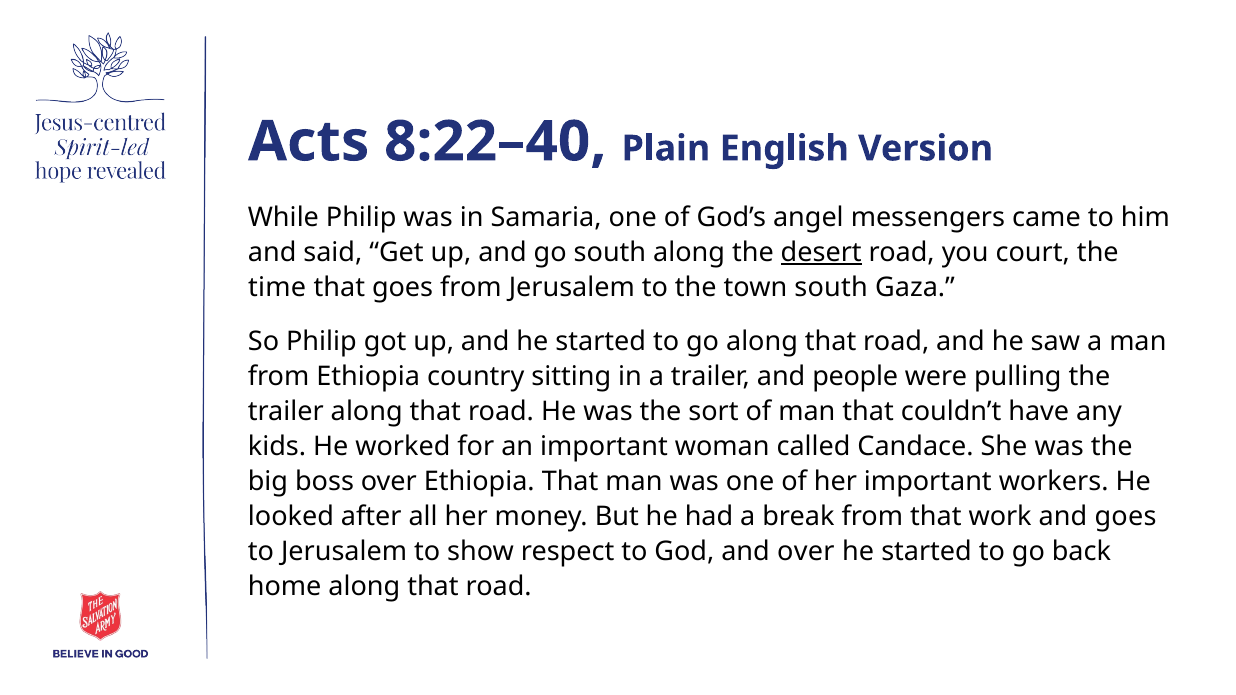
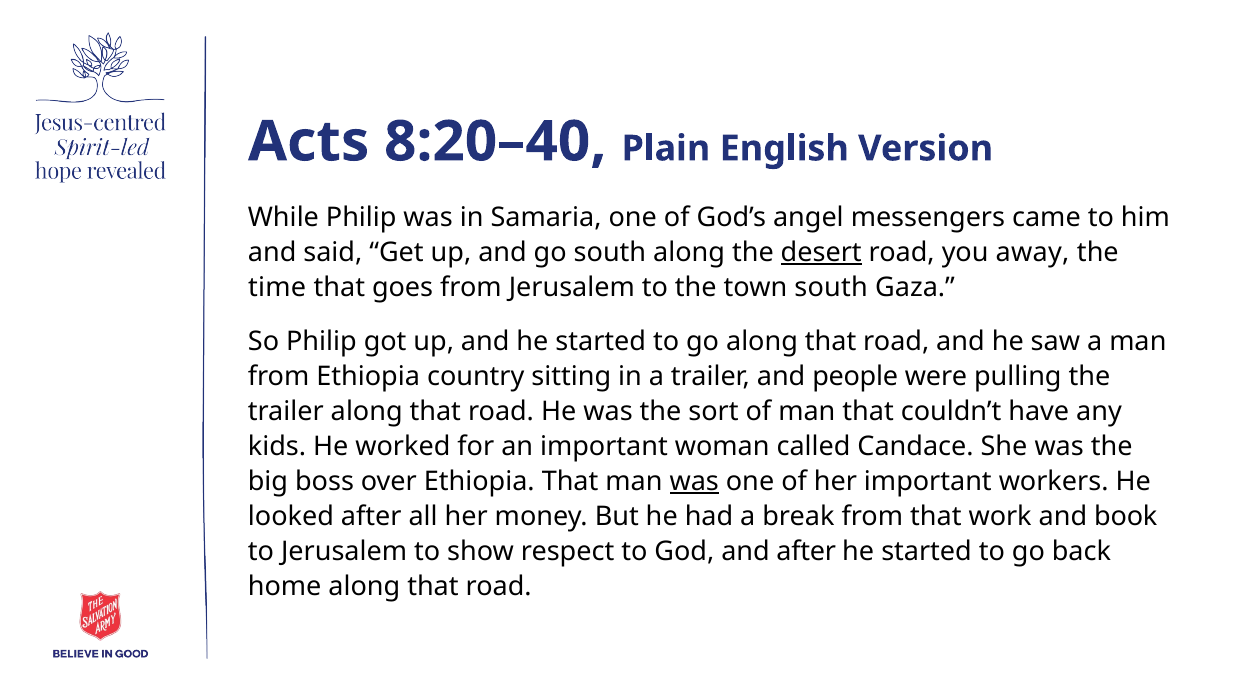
8:22–40: 8:22–40 -> 8:20–40 (495, 142)
court: court -> away (1033, 253)
was underline: none -> present (694, 481)
and goes: goes -> book (1126, 516)
and over: over -> after (806, 552)
